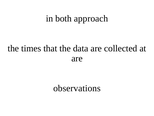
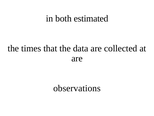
approach: approach -> estimated (91, 18)
